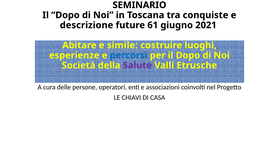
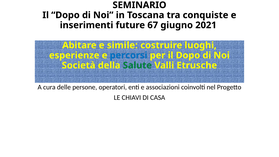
descrizione: descrizione -> inserimenti (87, 25)
61: 61 -> 67 (153, 25)
Salute colour: purple -> green (137, 65)
